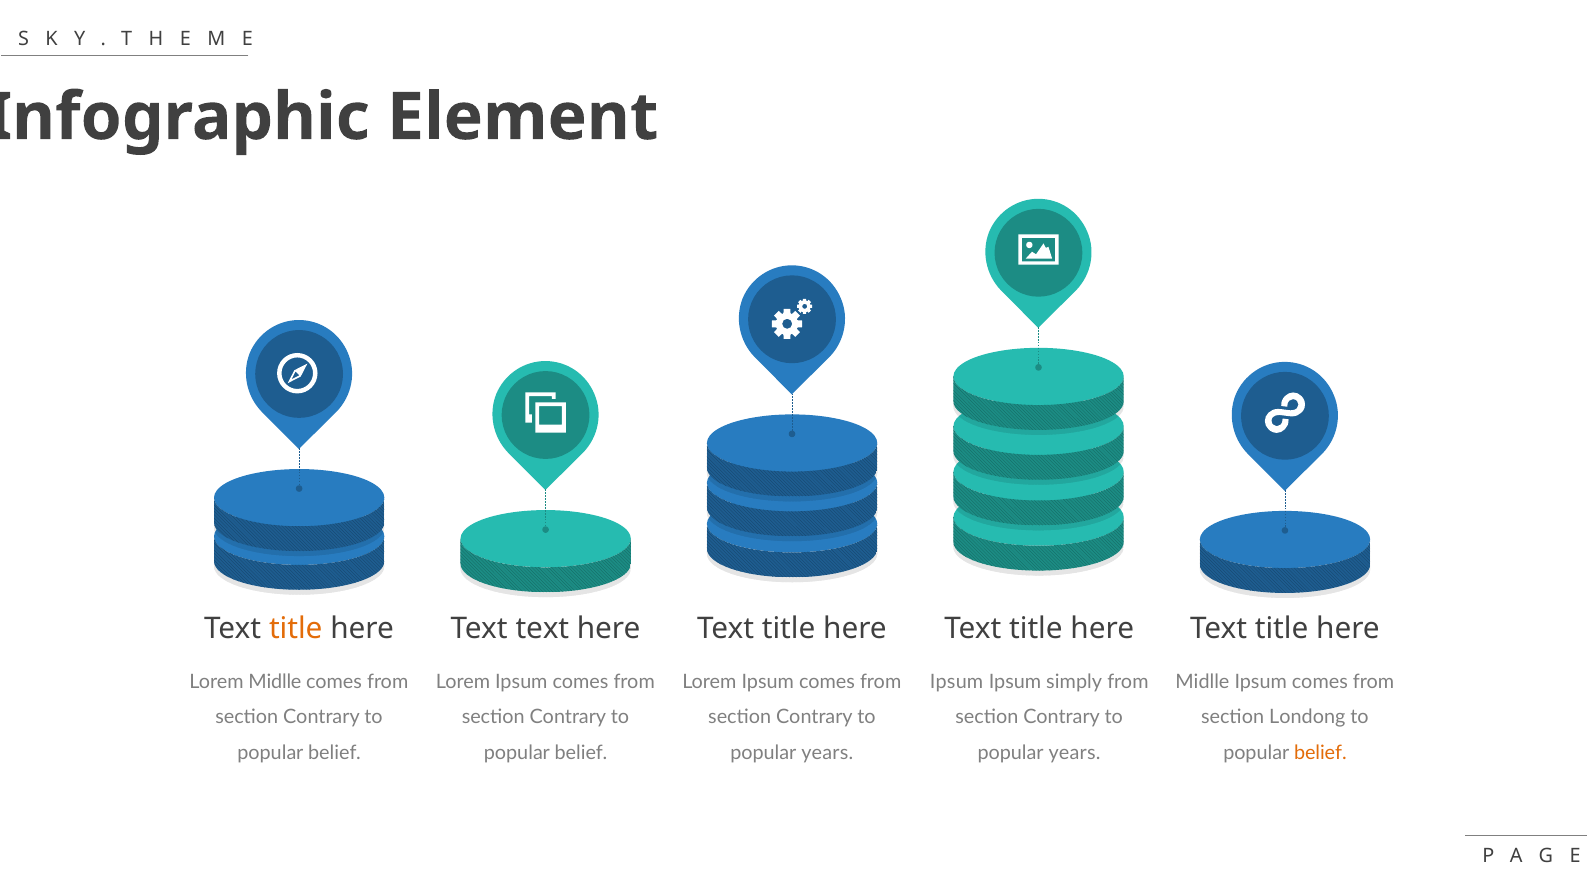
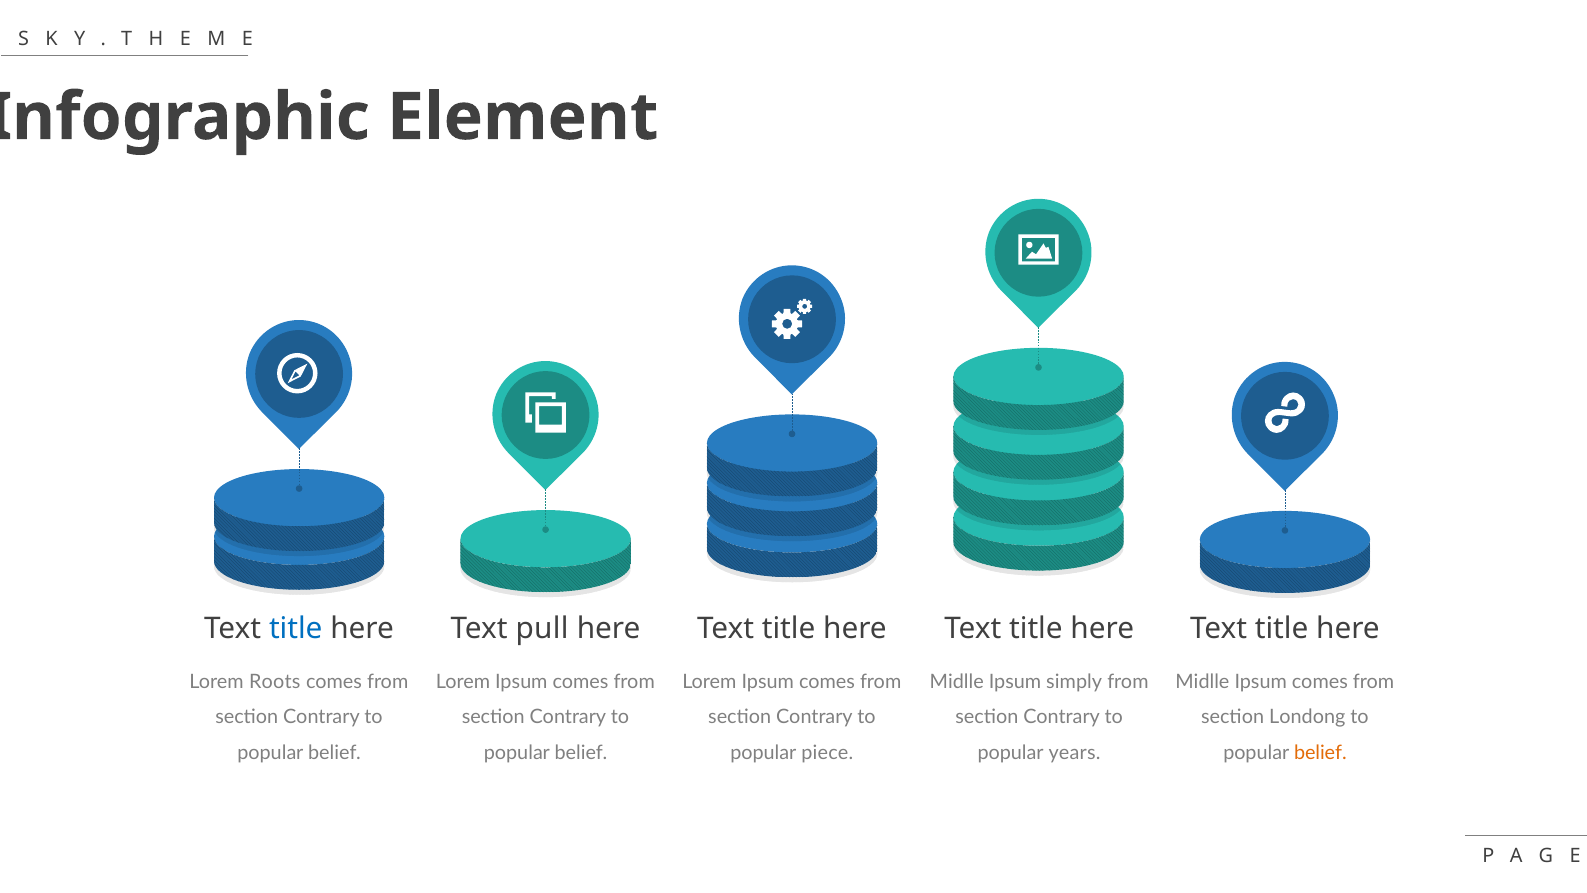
title colour: orange -> blue (296, 628)
Text text: text -> pull (542, 628)
Lorem Midlle: Midlle -> Roots (275, 681)
Ipsum: Ipsum -> Midlle (957, 681)
years: years -> piece (827, 753)
